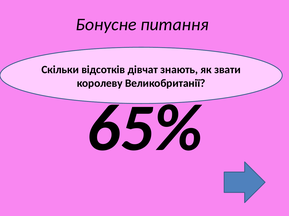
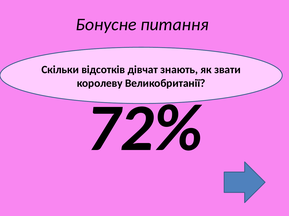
65%: 65% -> 72% (144, 129)
